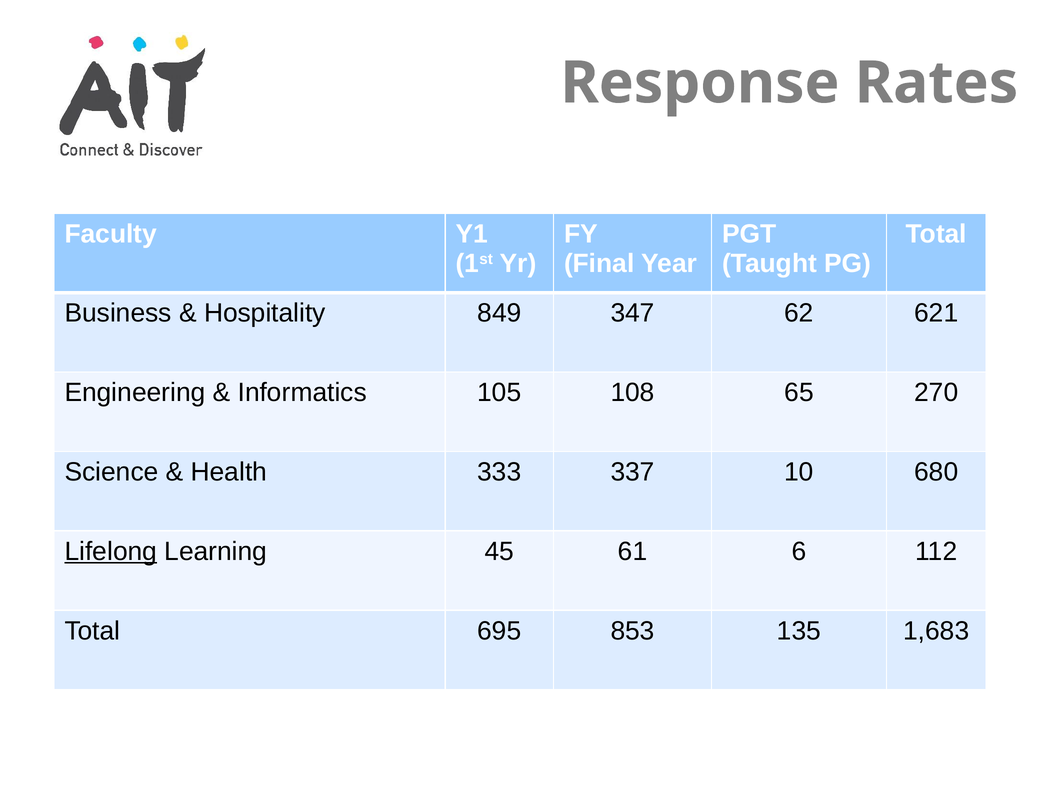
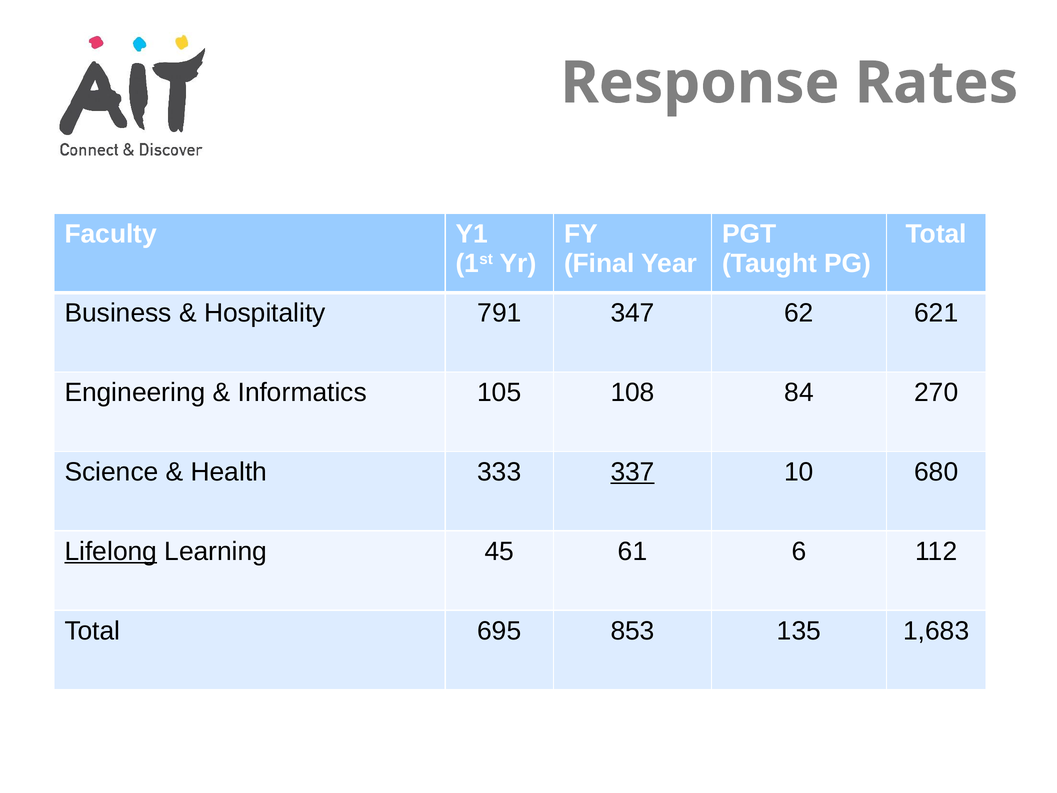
849: 849 -> 791 (499, 313)
65: 65 -> 84 (799, 393)
337 underline: none -> present (633, 472)
